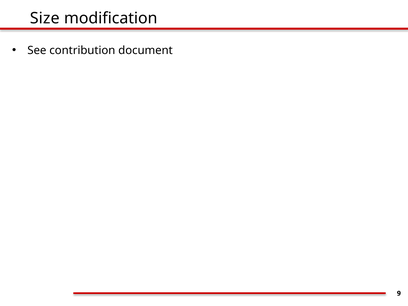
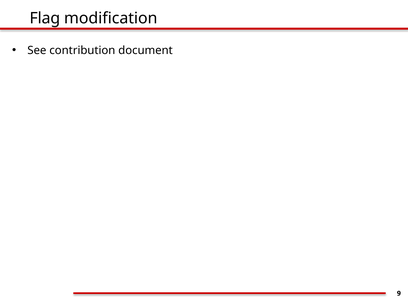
Size: Size -> Flag (45, 18)
